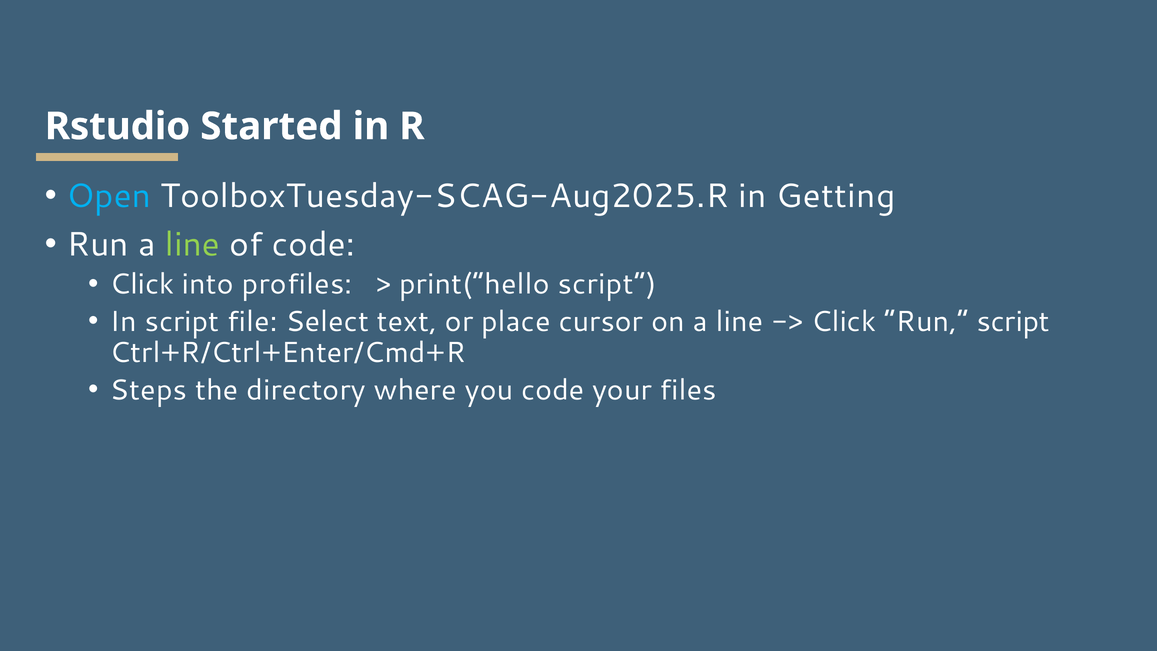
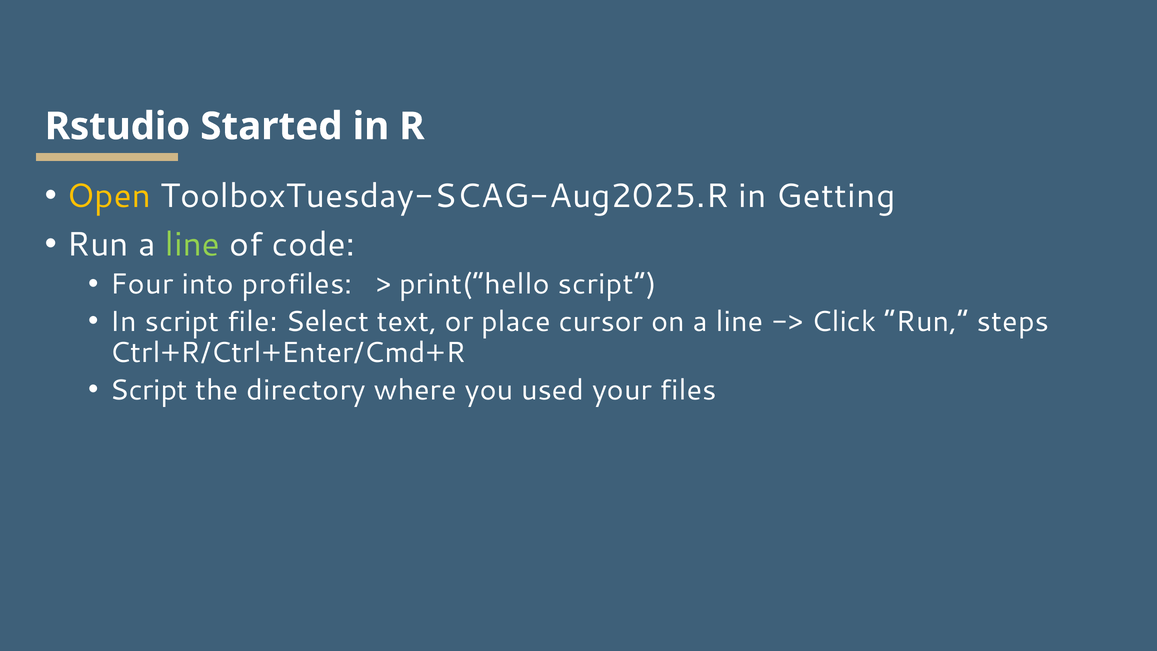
Open colour: light blue -> yellow (109, 196)
Click: Click -> Four (142, 284)
Run script: script -> steps (1013, 321)
Steps: Steps -> Script (149, 390)
you code: code -> used (553, 390)
